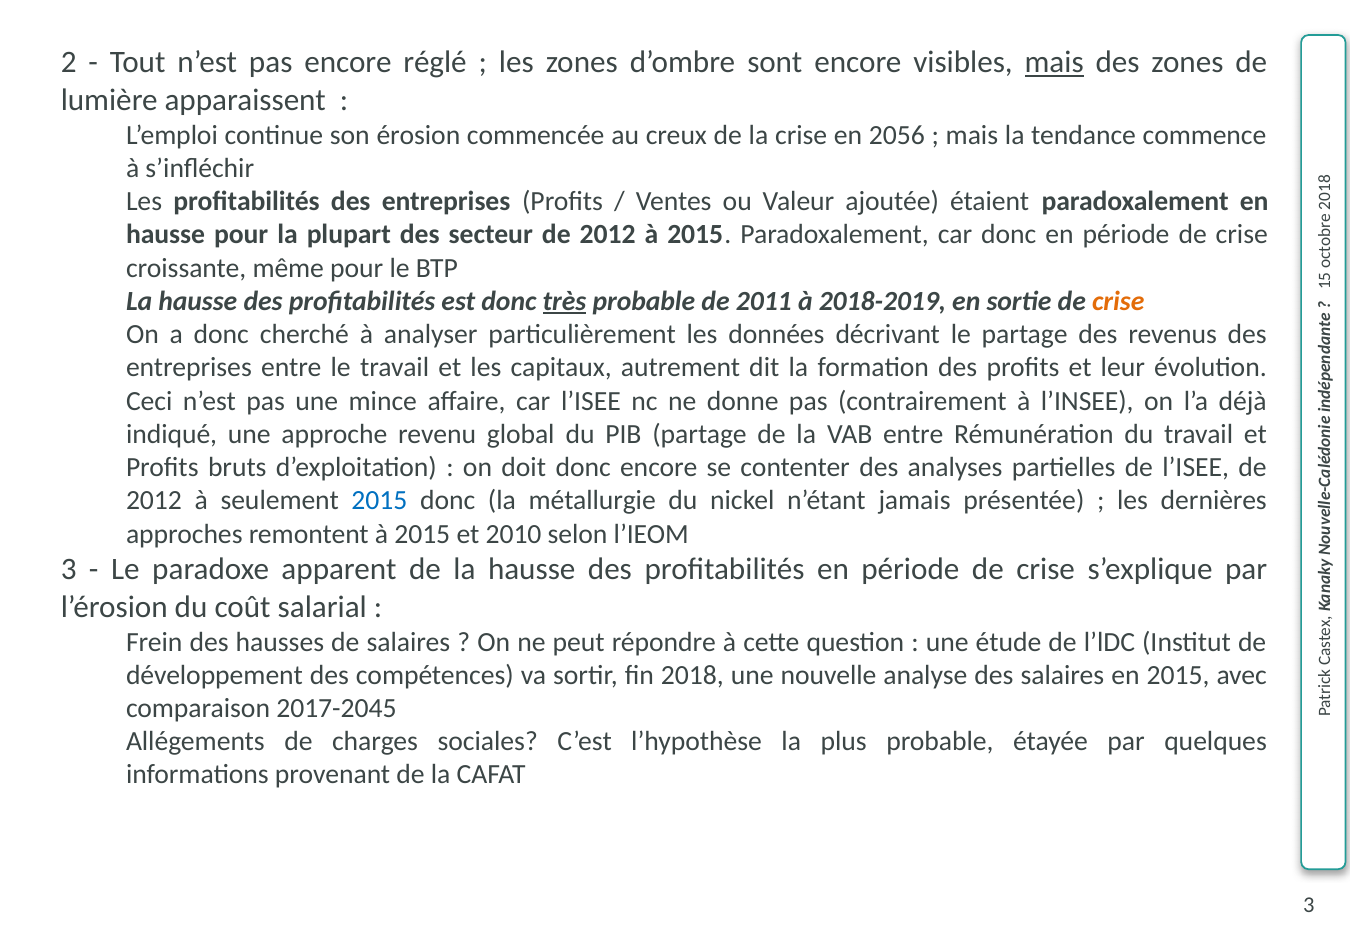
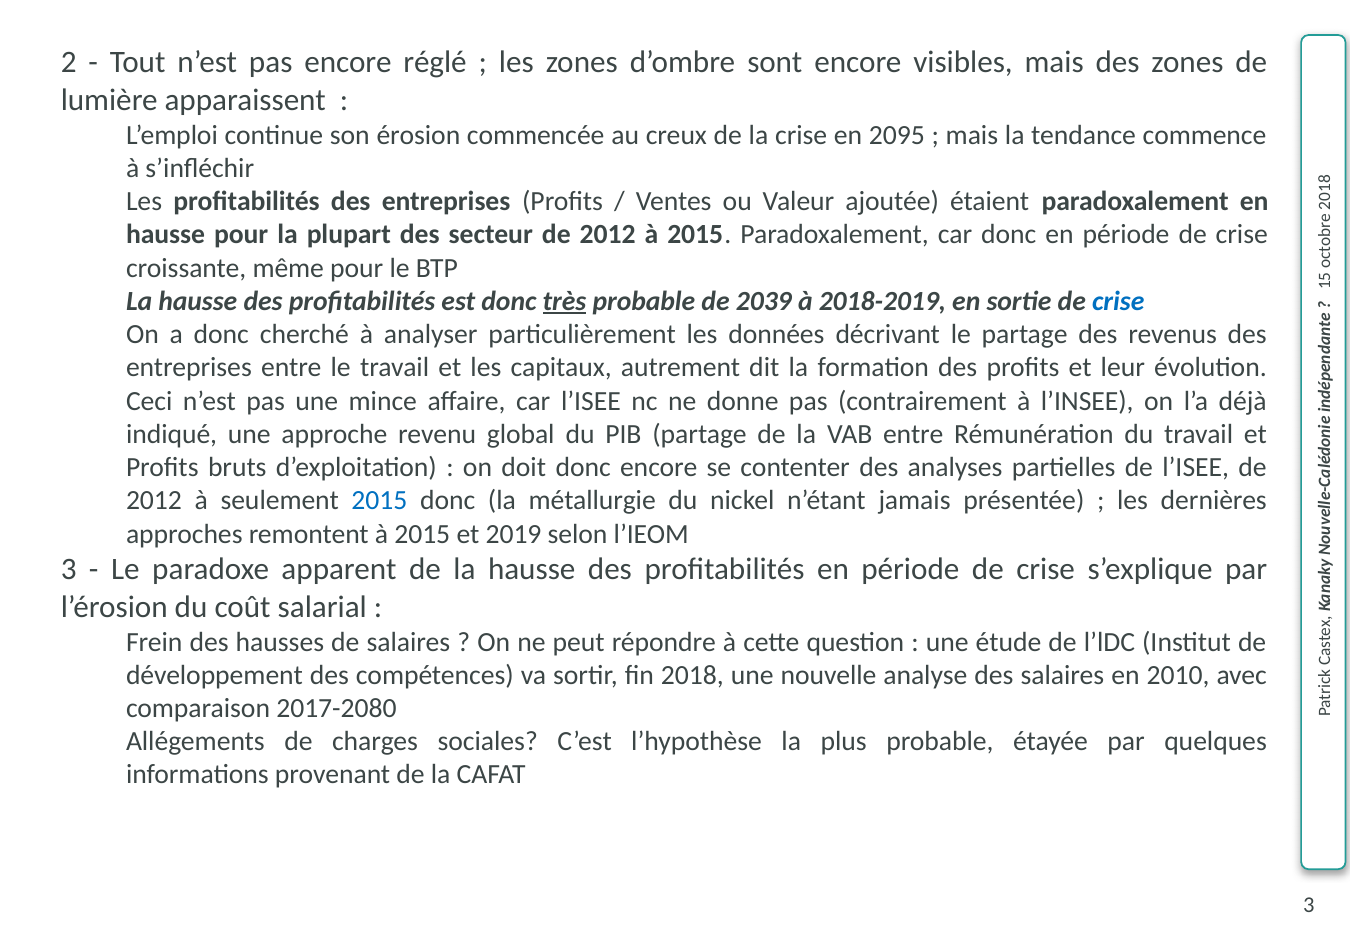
mais underline: present -> none (1054, 63)
2056: 2056 -> 2095 (897, 135)
2011: 2011 -> 2039 (764, 301)
crise colour: orange -> blue (1118, 301)
et 2010: 2010 -> 2019 (514, 534)
en 2015: 2015 -> 2010 (1178, 675)
2017-2045: 2017-2045 -> 2017-2080 (336, 708)
